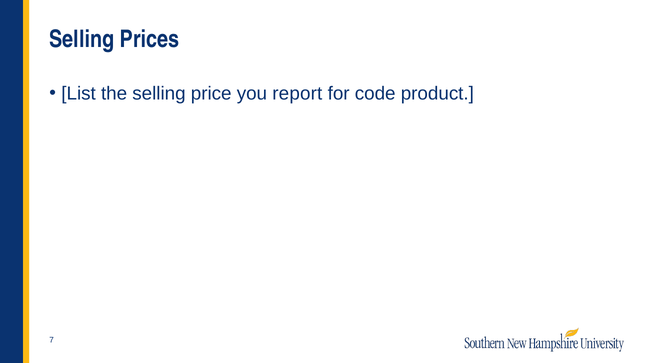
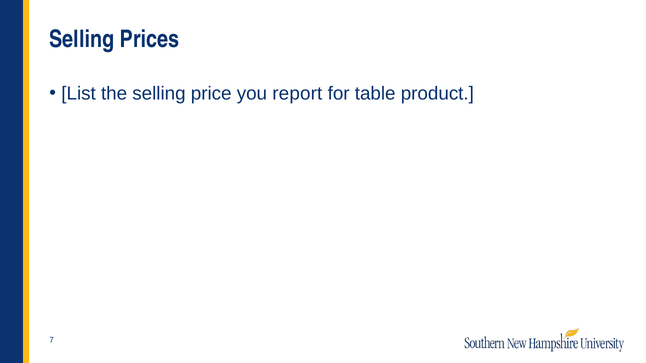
code: code -> table (375, 94)
